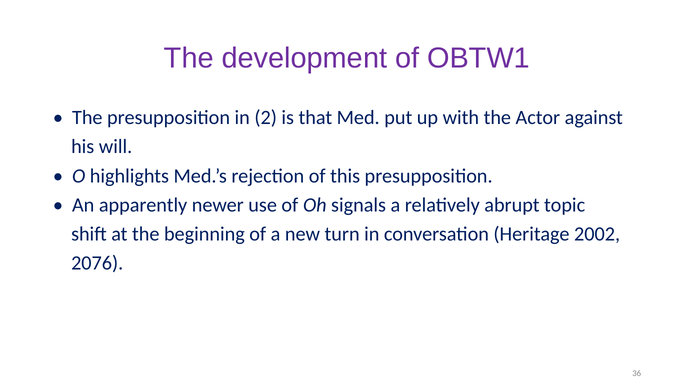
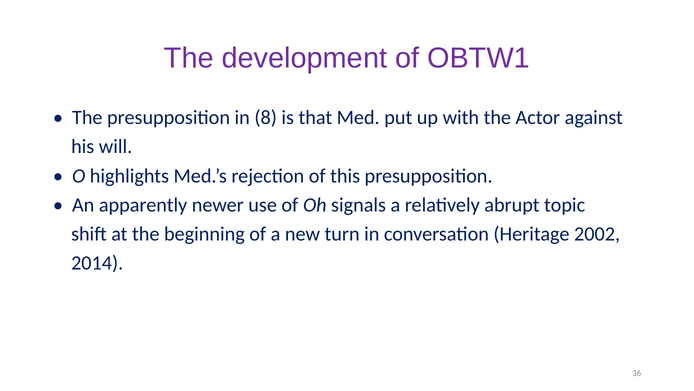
2: 2 -> 8 (266, 117)
2076: 2076 -> 2014 (97, 263)
